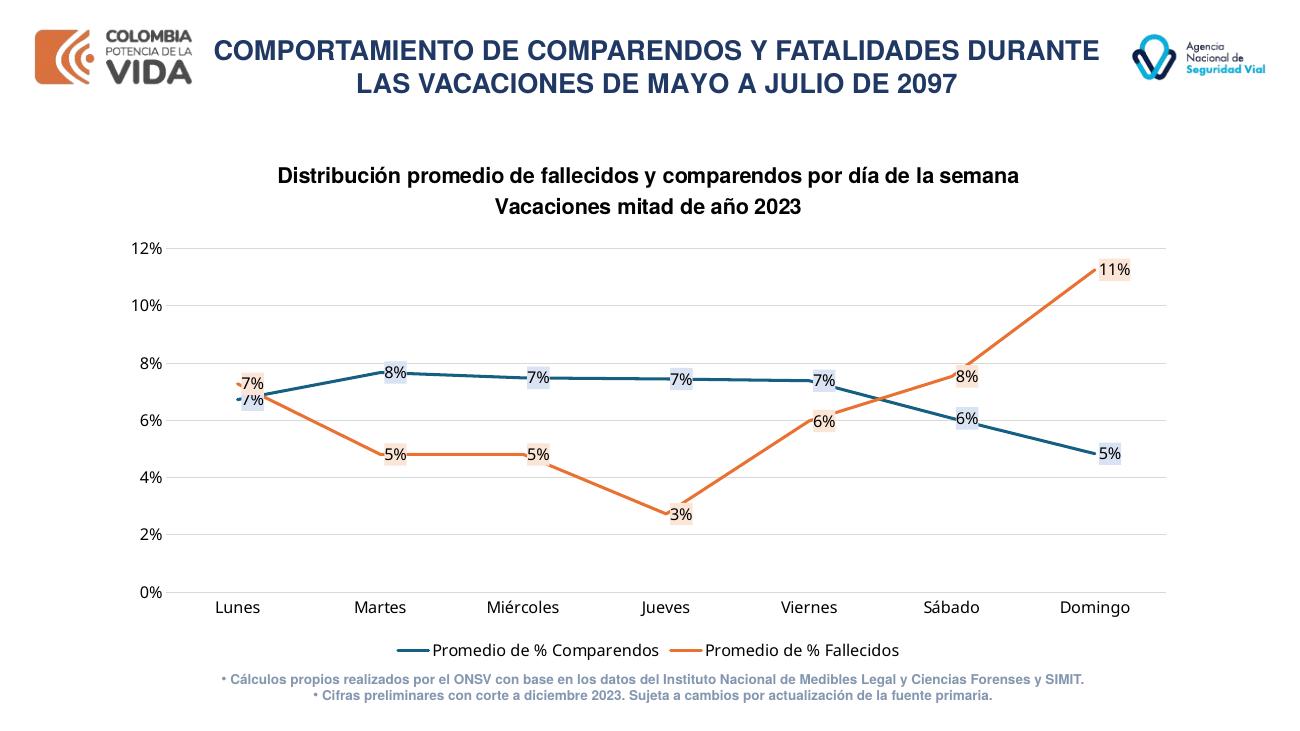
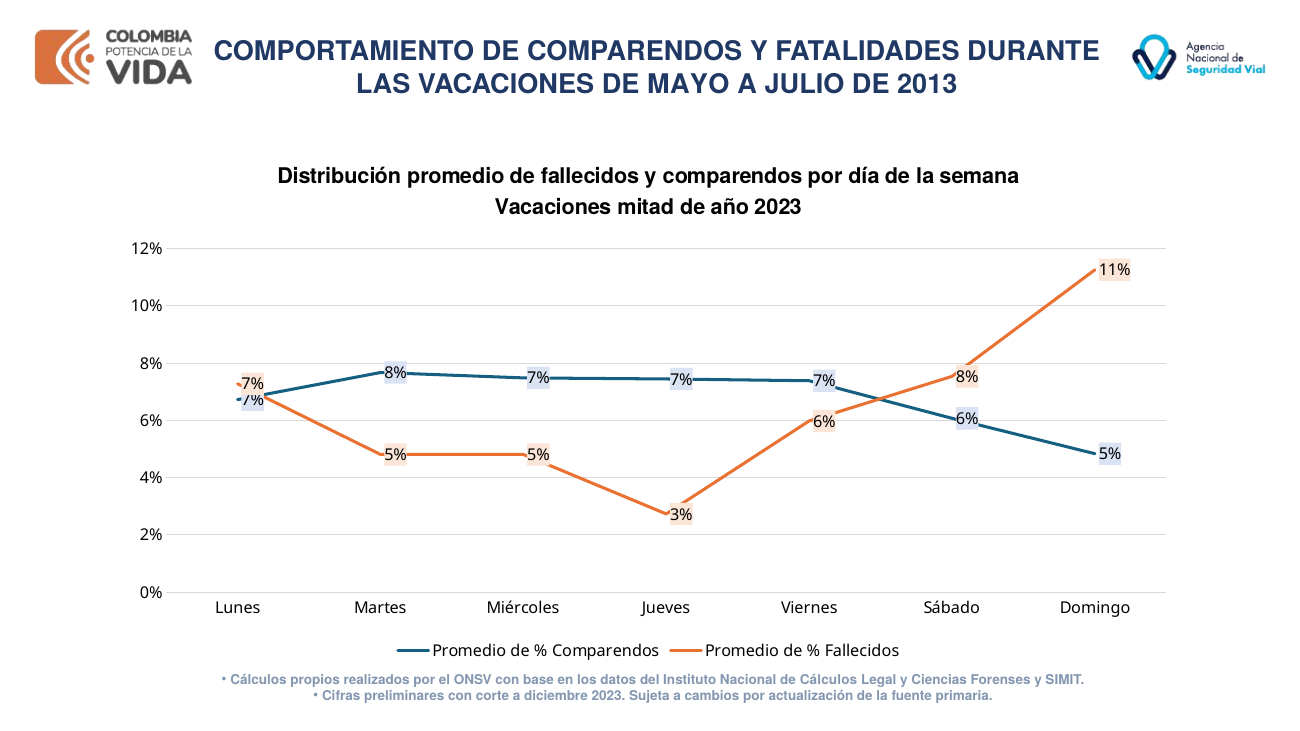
2097: 2097 -> 2013 (927, 84)
de Medibles: Medibles -> Cálculos (829, 680)
